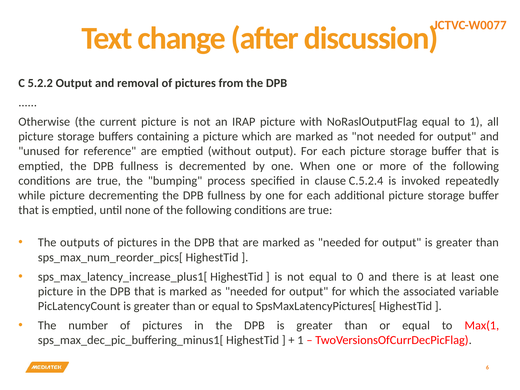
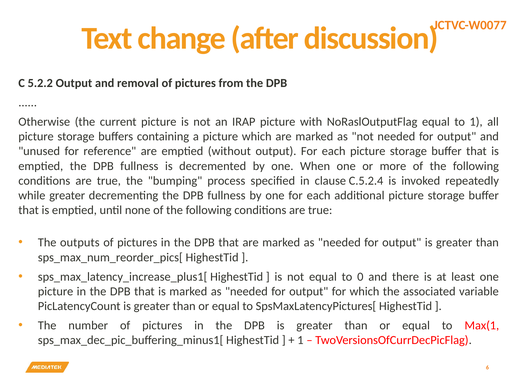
while picture: picture -> greater (67, 195)
